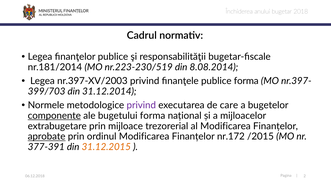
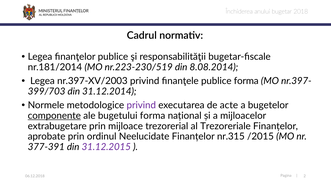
care: care -> acte (229, 105)
al Modificarea: Modificarea -> Trezoreriale (225, 126)
aprobate underline: present -> none (47, 137)
ordinul Modificarea: Modificarea -> Neelucidate (144, 137)
nr.172: nr.172 -> nr.315 (231, 137)
31.12.2015 colour: orange -> purple (106, 147)
